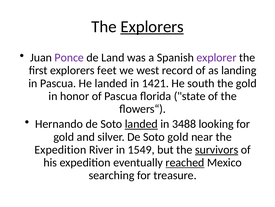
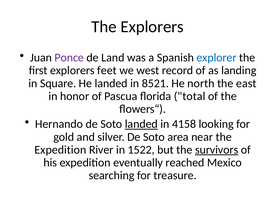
Explorers underline: present -> none (152, 27)
explorer colour: purple -> blue (217, 57)
in Pascua: Pascua -> Square (58, 83)
1421: 1421 -> 8521 (155, 83)
south: south -> north (201, 83)
the gold: gold -> east (246, 83)
state: state -> total (190, 96)
3488: 3488 -> 4158 (184, 124)
Soto gold: gold -> area (178, 136)
1549: 1549 -> 1522 (141, 149)
reached underline: present -> none (185, 162)
